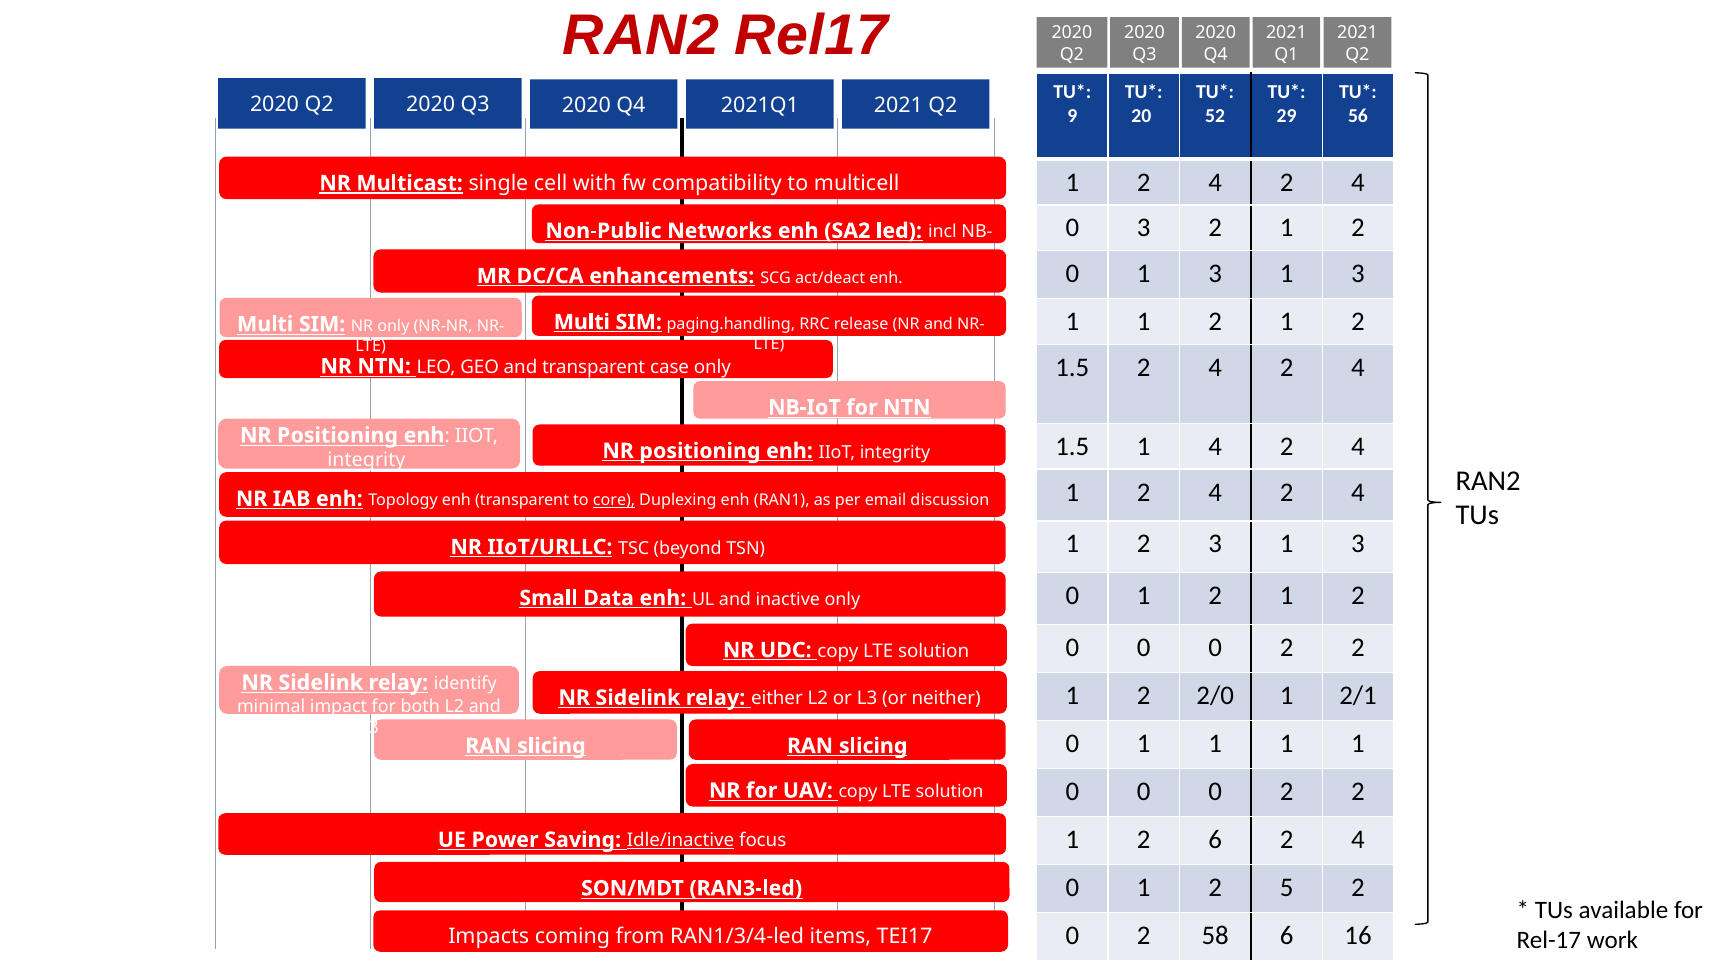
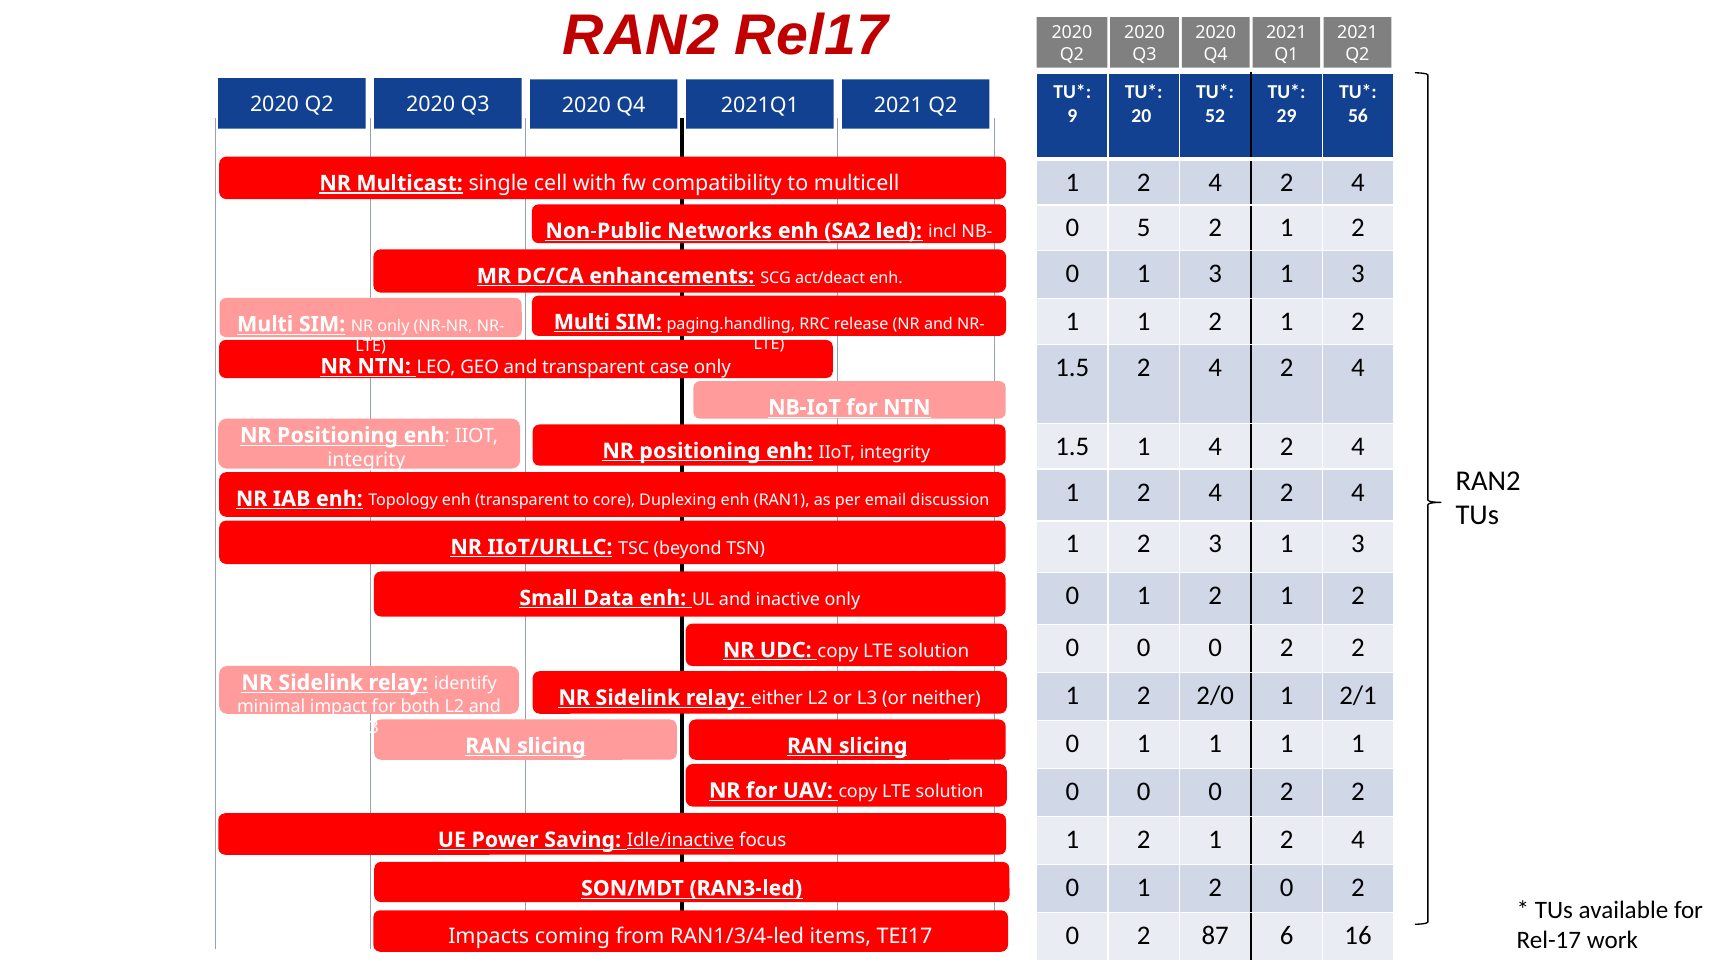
0 3: 3 -> 5 (1144, 228)
core underline: present -> none (614, 501)
6: 6 -> 1 (1215, 840)
0 1 2 5: 5 -> 0 (1287, 888)
58: 58 -> 87 (1215, 936)
